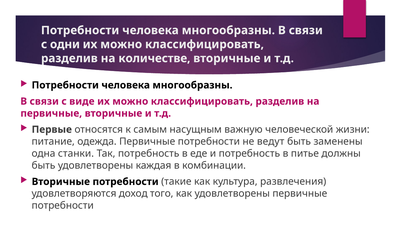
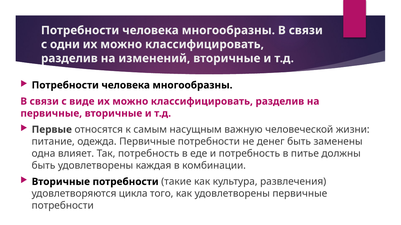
количестве: количестве -> изменений (154, 59)
ведут: ведут -> денег (271, 142)
станки: станки -> влияет (76, 154)
доход: доход -> цикла (133, 194)
